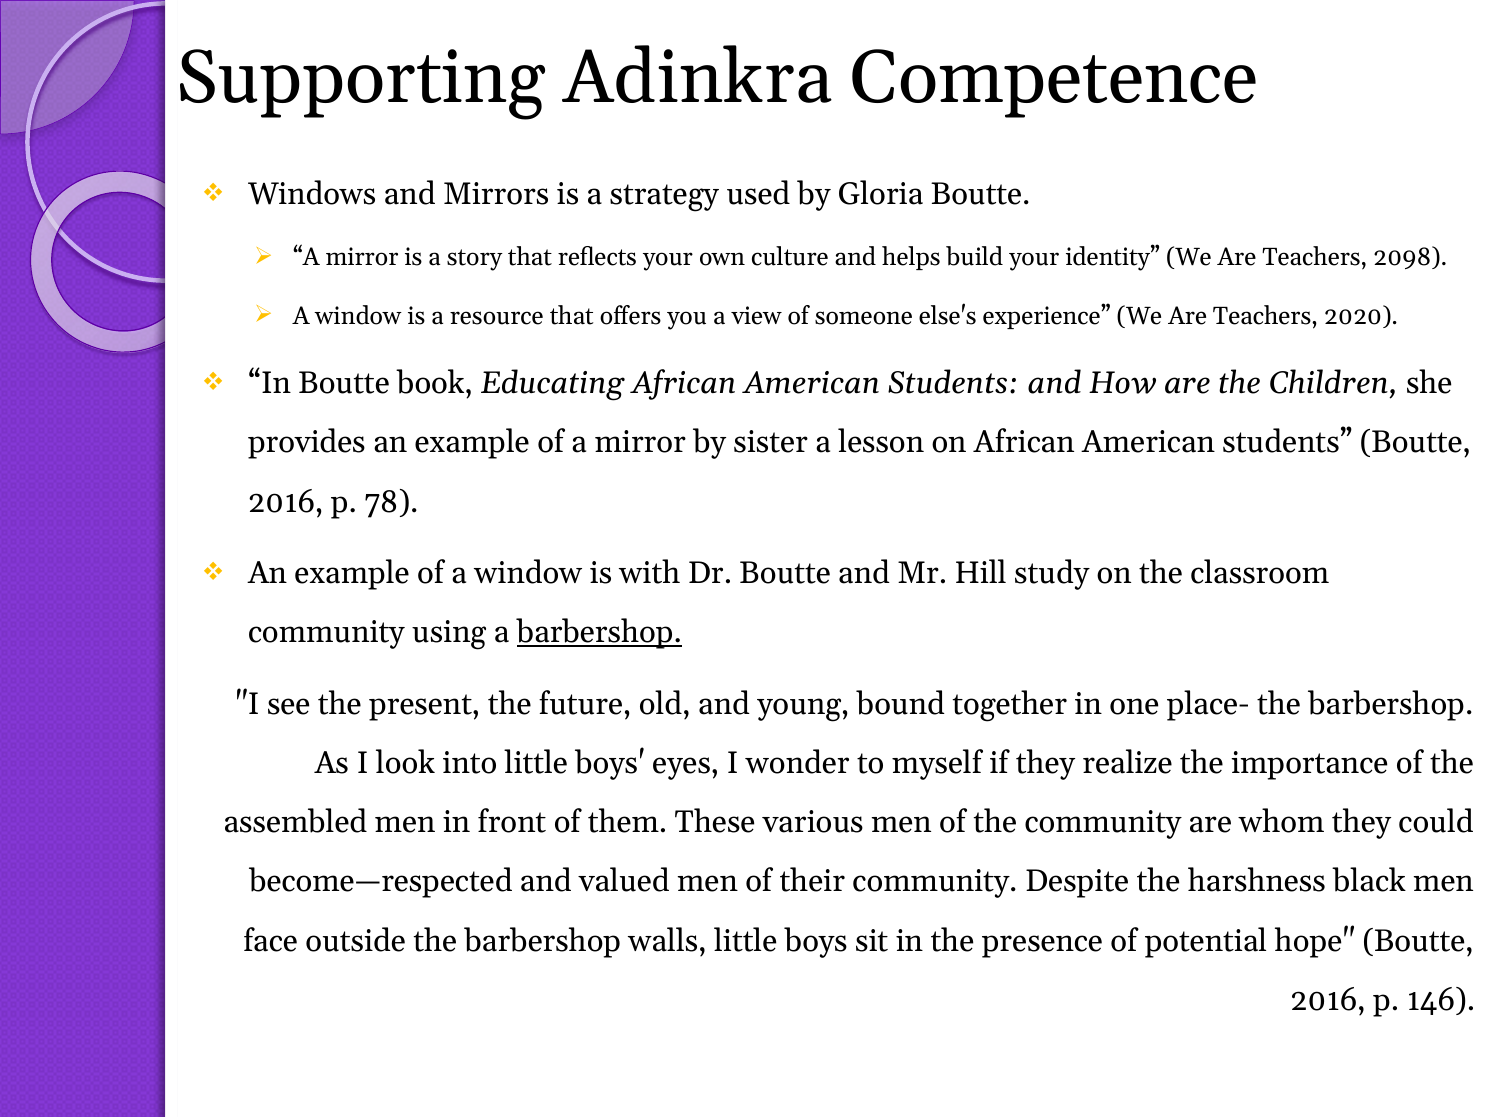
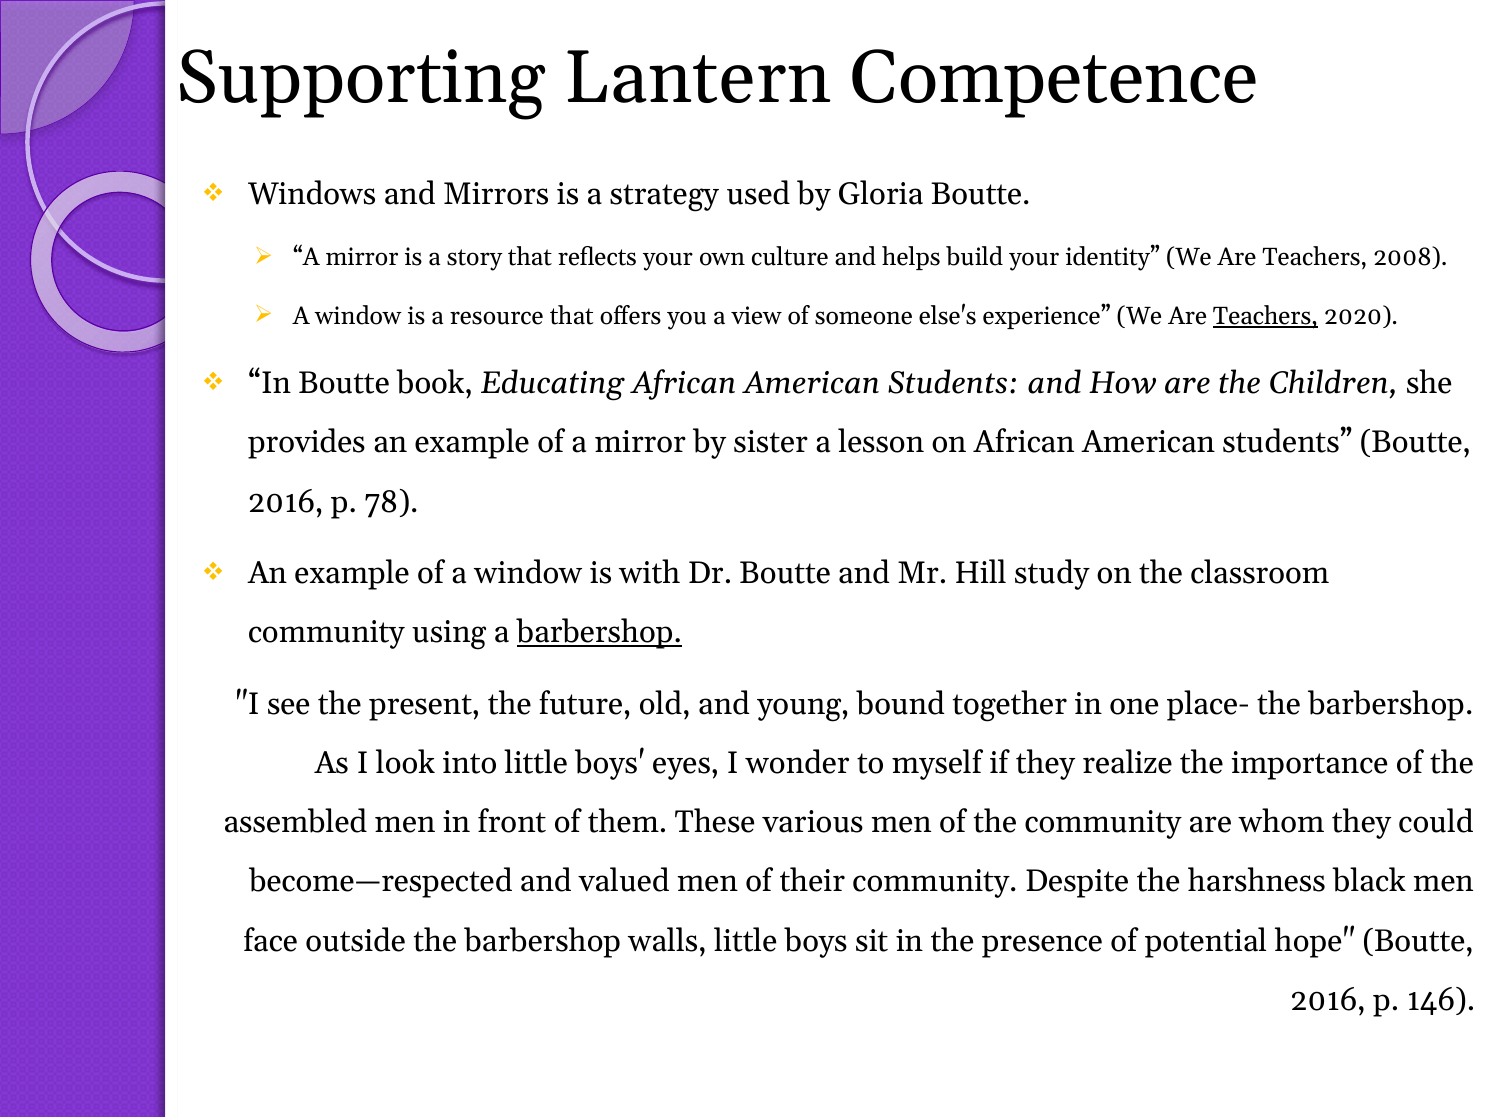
Adinkra: Adinkra -> Lantern (698, 78)
2098: 2098 -> 2008 (1410, 258)
Teachers underline: none -> present (1266, 316)
